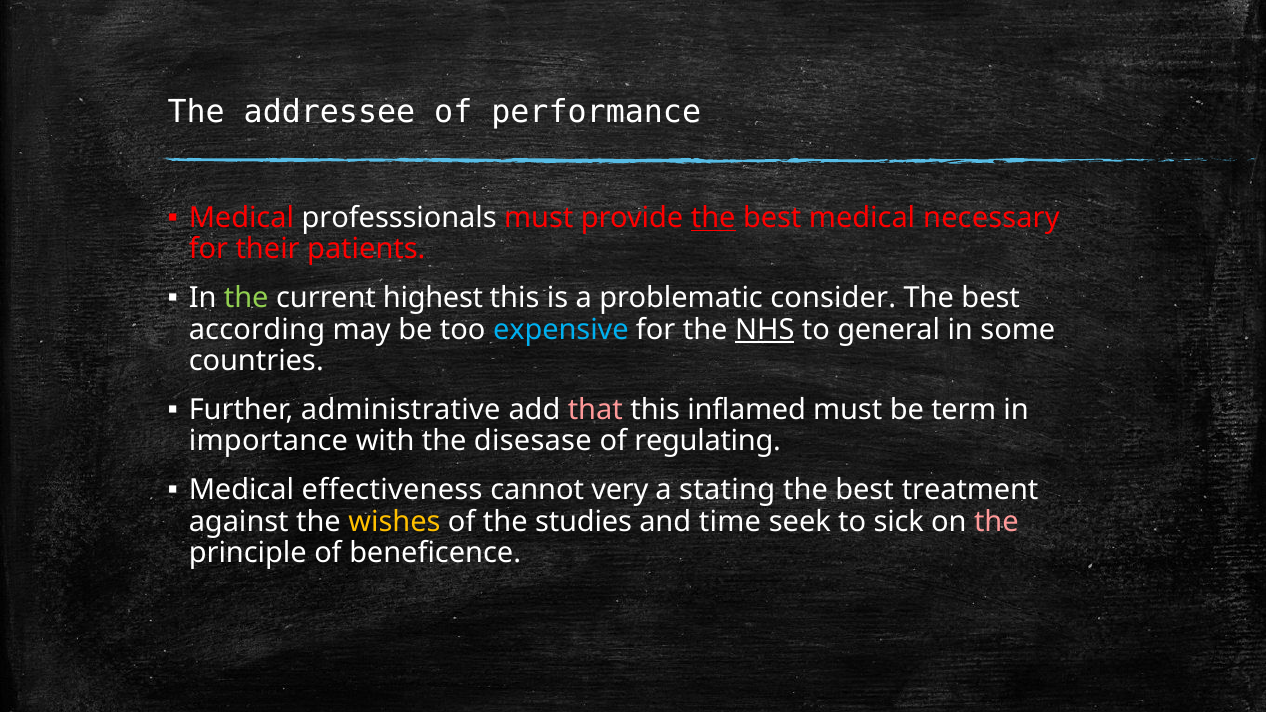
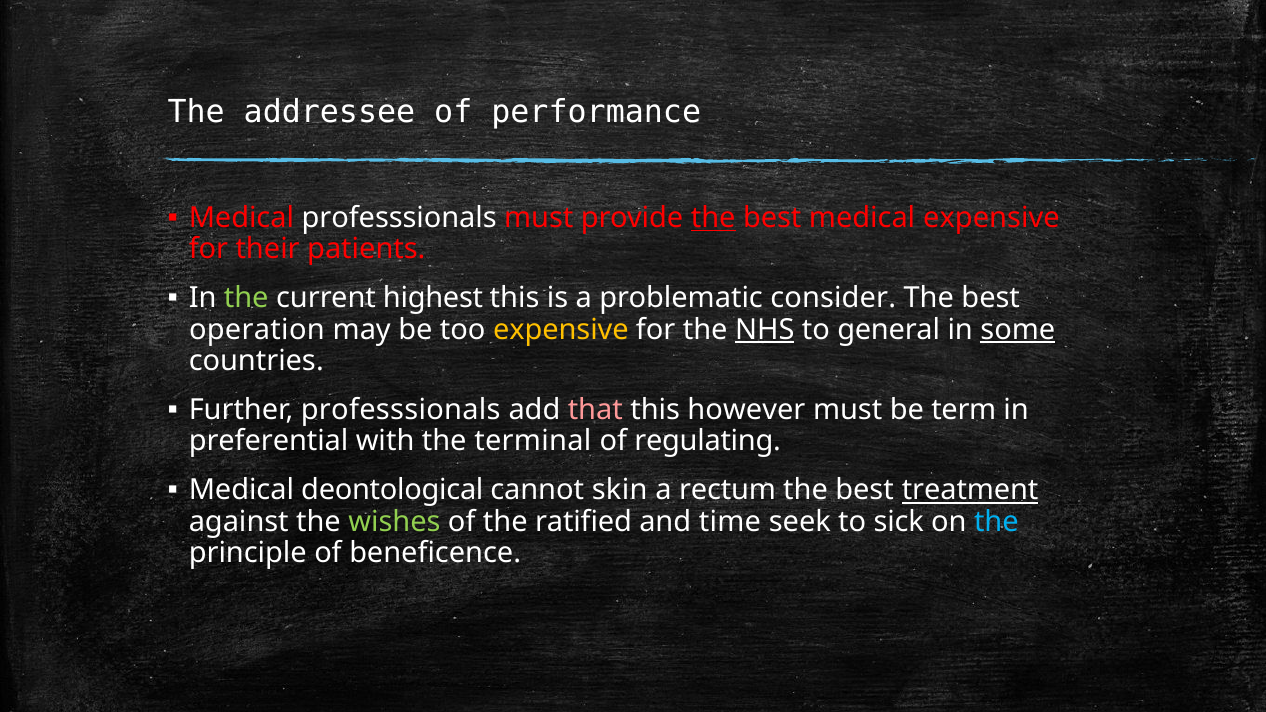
medical necessary: necessary -> expensive (991, 218)
according: according -> operation (257, 330)
expensive colour: light blue -> yellow (561, 330)
some underline: none -> present (1018, 330)
Further administrative: administrative -> professsionals (401, 410)
inflamed: inflamed -> however (746, 410)
importance: importance -> preferential (269, 441)
disesase: disesase -> terminal (533, 441)
effectiveness: effectiveness -> deontological (392, 490)
very: very -> skin (620, 490)
stating: stating -> rectum (727, 490)
treatment underline: none -> present (970, 490)
wishes colour: yellow -> light green (394, 522)
studies: studies -> ratified (584, 522)
the colour: pink -> light blue (996, 522)
